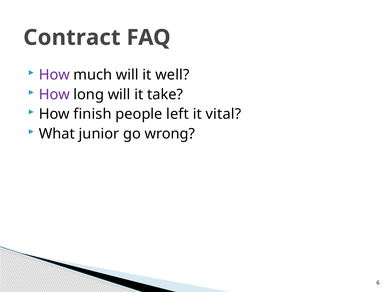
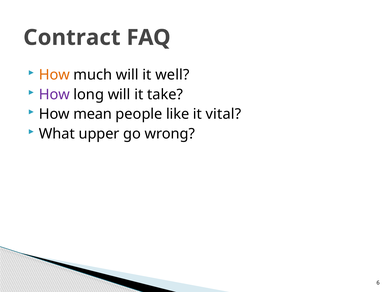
How colour: purple -> orange (54, 75)
finish: finish -> mean (93, 114)
left: left -> like (178, 114)
junior: junior -> upper (99, 134)
